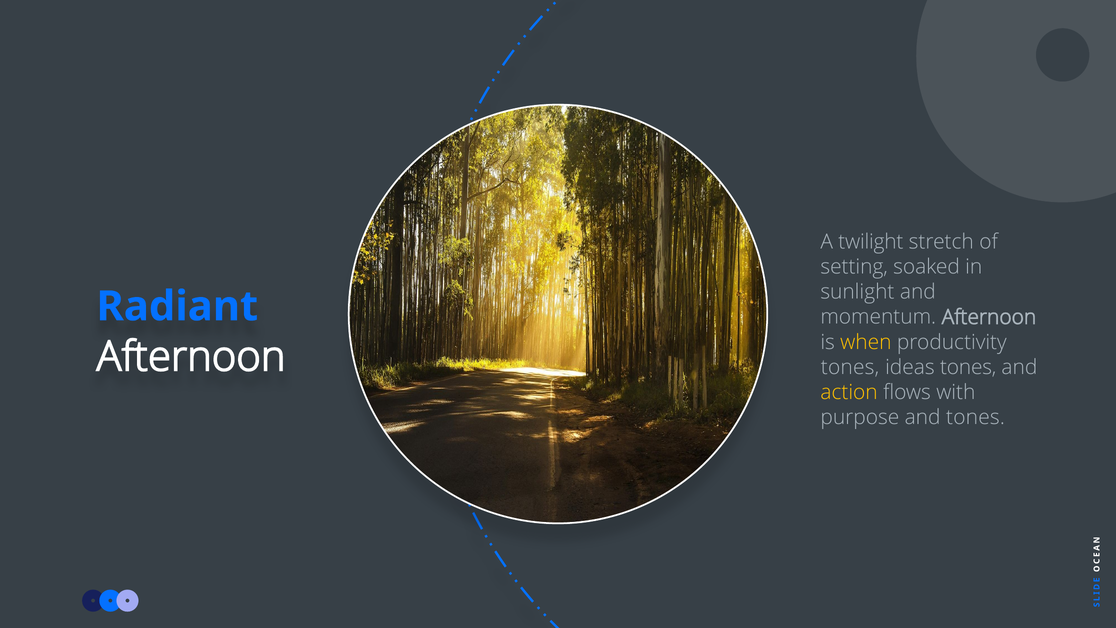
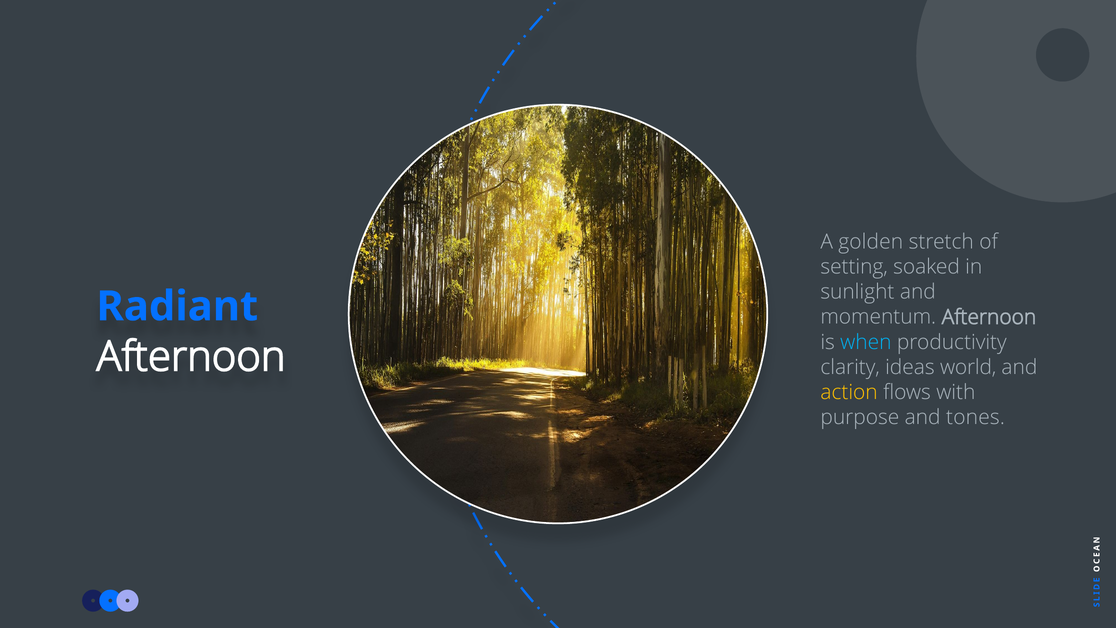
twilight: twilight -> golden (871, 242)
when colour: yellow -> light blue (866, 342)
tones: tones -> clarity (850, 367)
ideas tones: tones -> world (968, 367)
